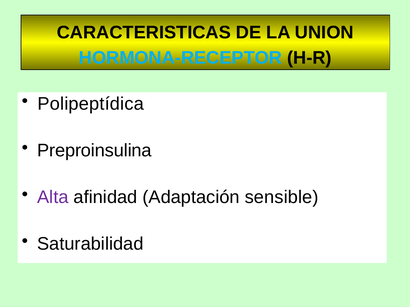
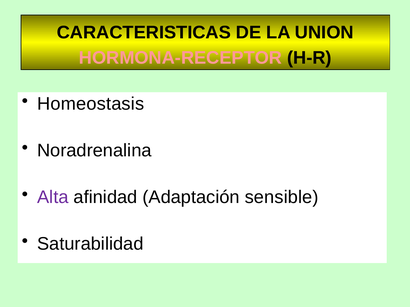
HORMONA-RECEPTOR colour: light blue -> pink (181, 58)
Polipeptídica: Polipeptídica -> Homeostasis (91, 104)
Preproinsulina: Preproinsulina -> Noradrenalina (94, 151)
